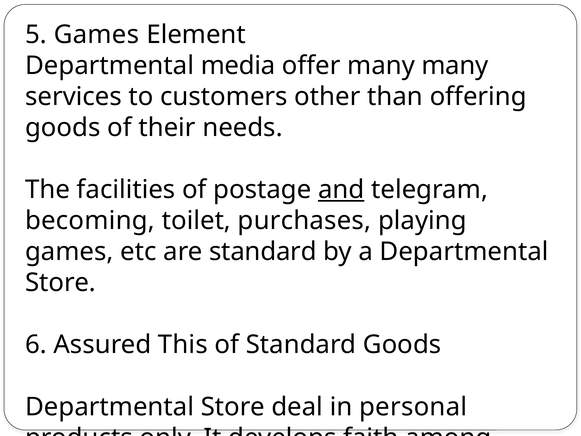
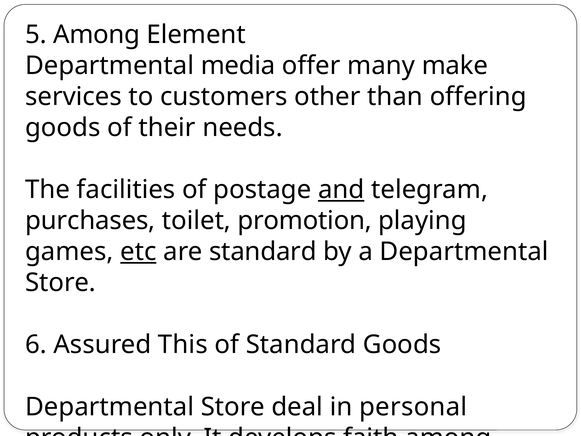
5 Games: Games -> Among (97, 35)
many many: many -> make (455, 66)
becoming: becoming -> purchases (90, 221)
purchases: purchases -> promotion (305, 221)
etc underline: none -> present (138, 252)
